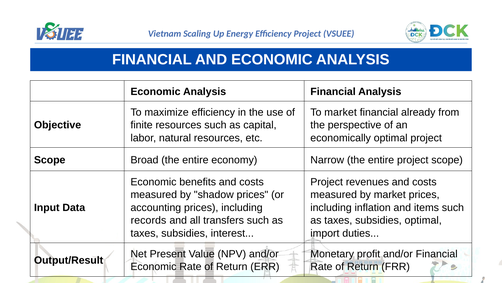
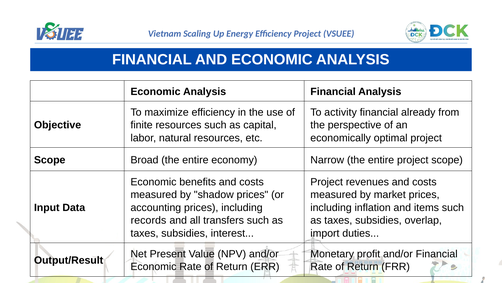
To market: market -> activity (341, 112)
subsidies optimal: optimal -> overlap (423, 220)
